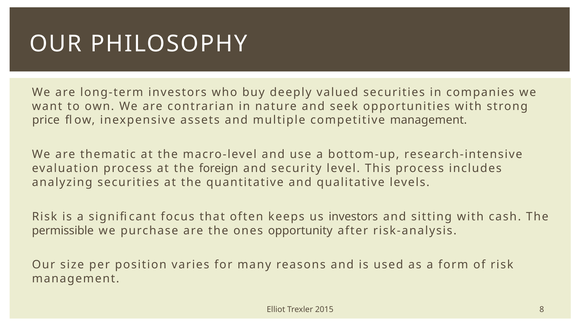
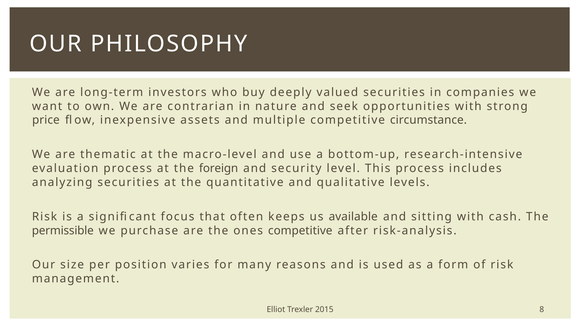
competitive management: management -> circumstance (428, 120)
us investors: investors -> available (353, 216)
ones opportunity: opportunity -> competitive (300, 230)
